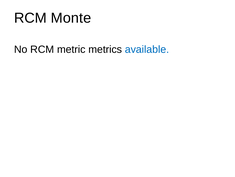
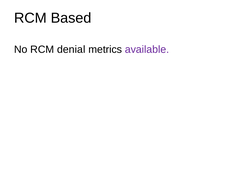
Monte: Monte -> Based (71, 18)
metric: metric -> denial (71, 49)
available colour: blue -> purple (147, 49)
